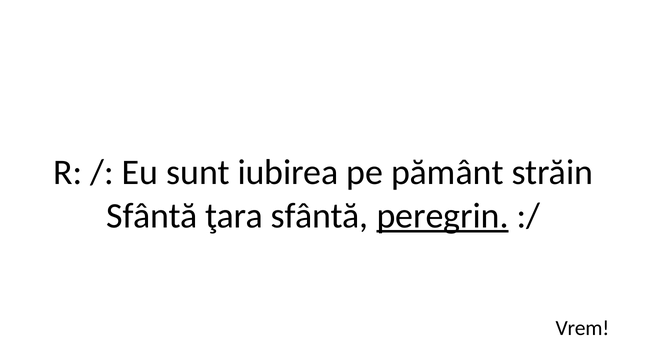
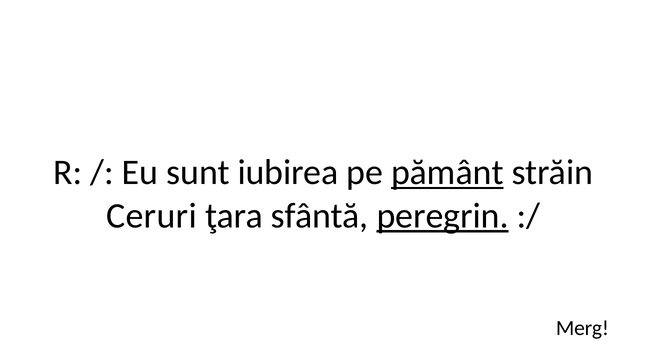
pământ underline: none -> present (447, 173)
Sfântă: Sfântă -> Ceruri (152, 216)
Vrem: Vrem -> Merg (582, 328)
